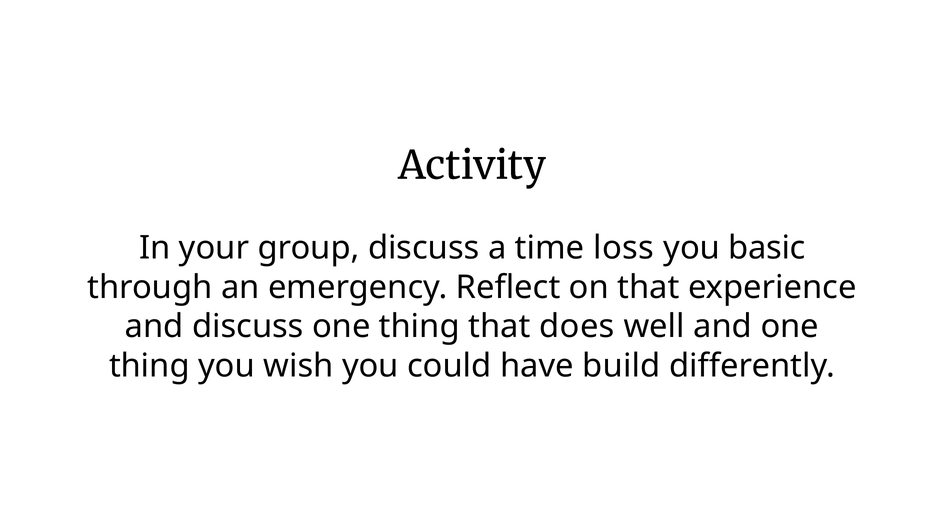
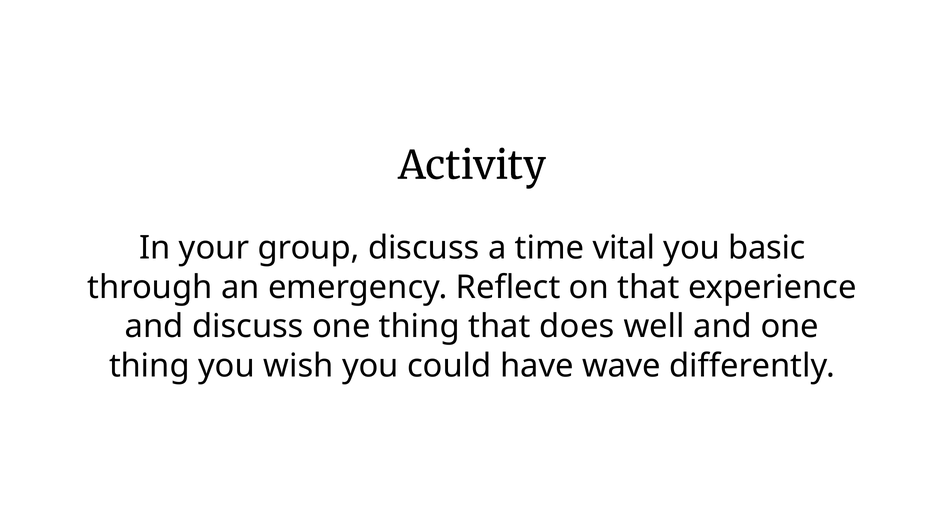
loss: loss -> vital (624, 248)
build: build -> wave (622, 366)
